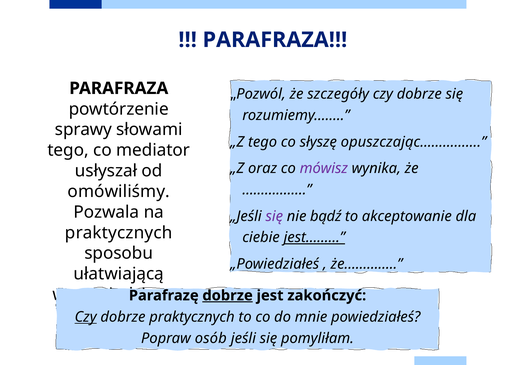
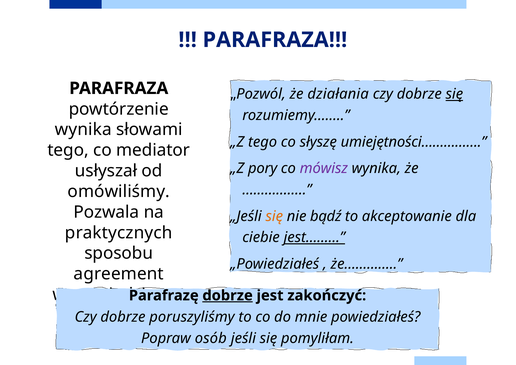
szczegóły: szczegóły -> działania (338, 94)
się underline: none -> present (454, 94)
sprawy: sprawy -> wynika (83, 130)
opuszczając……………: opuszczając…………… -> umiejętności…………… (414, 142)
„Z oraz: oraz -> pory (263, 168)
się colour: purple -> orange (274, 216)
ułatwiającą: ułatwiającą -> agreement (119, 274)
Czy underline: present -> none (86, 317)
praktycznych: praktycznych -> poruszyliśmy (192, 317)
